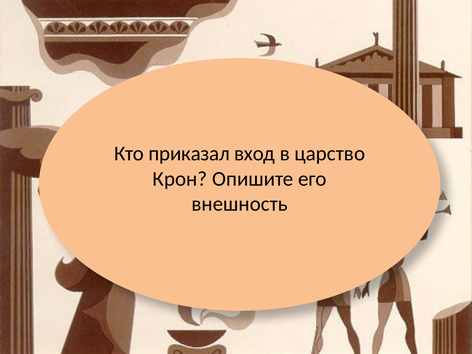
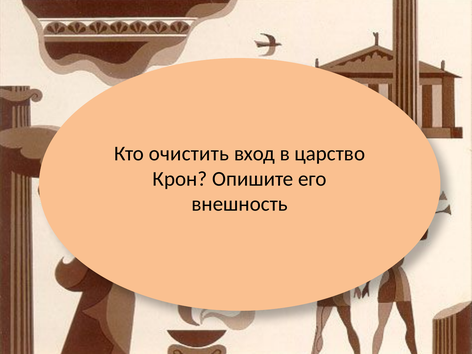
приказал: приказал -> очистить (189, 154)
